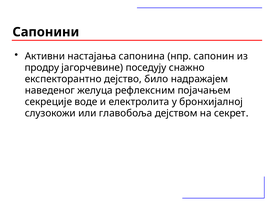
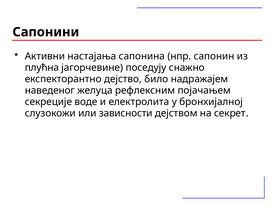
продру: продру -> плућна (42, 67)
главобоља: главобоља -> зависности (126, 113)
